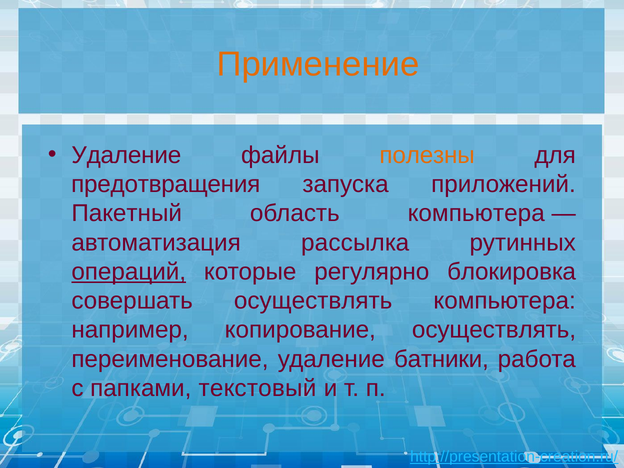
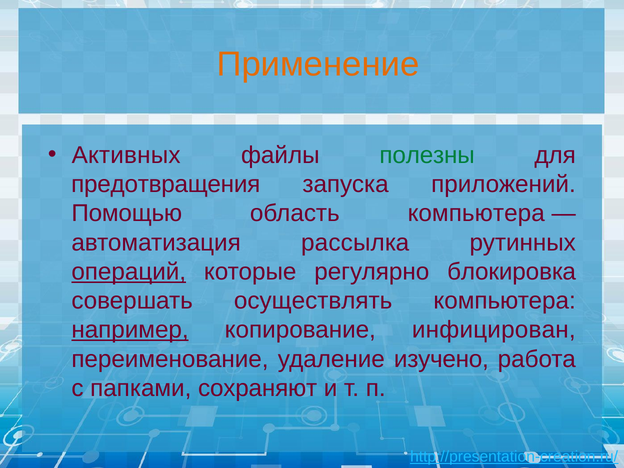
Удаление: Удаление -> Активных (126, 155)
полезны colour: orange -> green (427, 155)
Пакетный: Пакетный -> Помощью (127, 213)
например underline: none -> present (130, 330)
копирование осуществлять: осуществлять -> инфицирован (494, 330)
батники: батники -> изучено (441, 359)
текстовый: текстовый -> сохраняют (258, 388)
